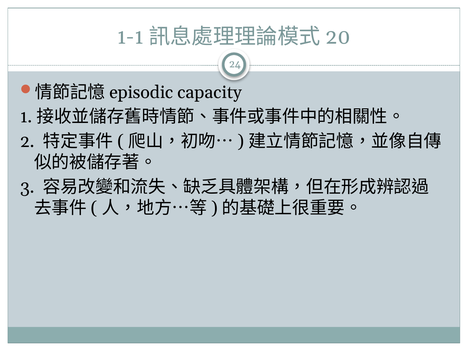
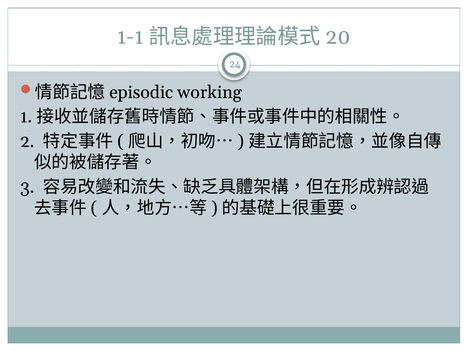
capacity: capacity -> working (210, 92)
